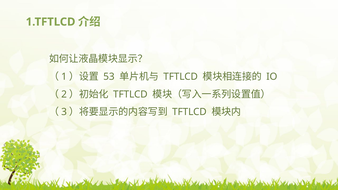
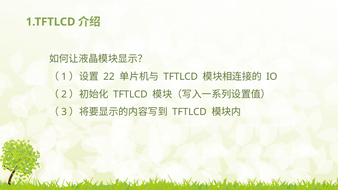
53: 53 -> 22 (109, 77)
